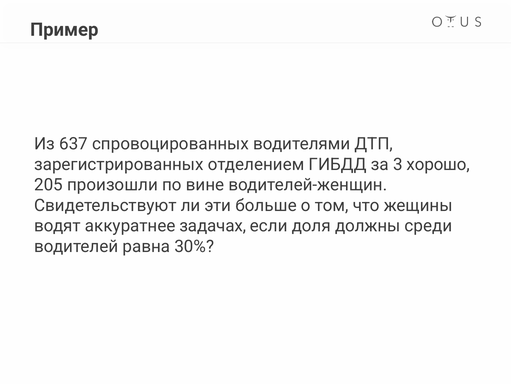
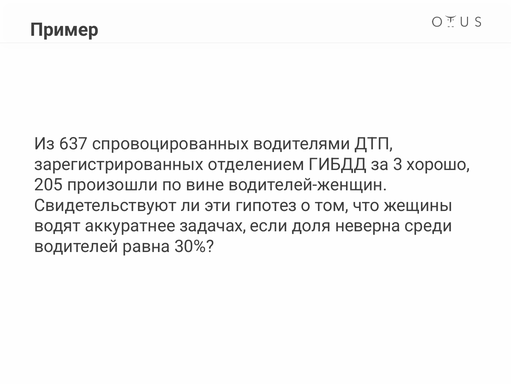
больше: больше -> гипотез (266, 205)
должны: должны -> неверна (368, 225)
